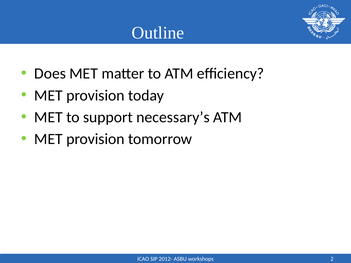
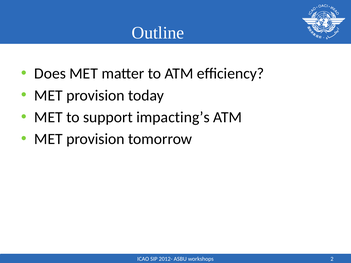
necessary’s: necessary’s -> impacting’s (173, 117)
